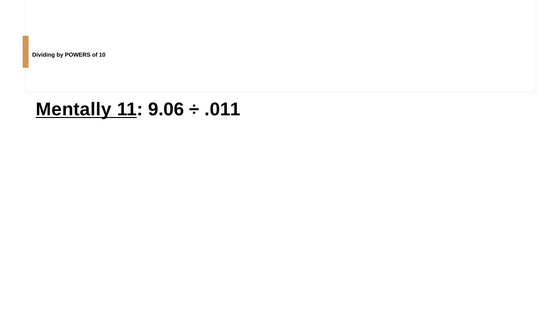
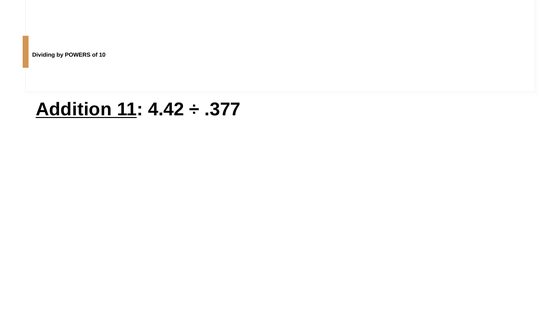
Mentally: Mentally -> Addition (74, 110)
9.06: 9.06 -> 4.42 (166, 110)
.011: .011 -> .377 (223, 110)
